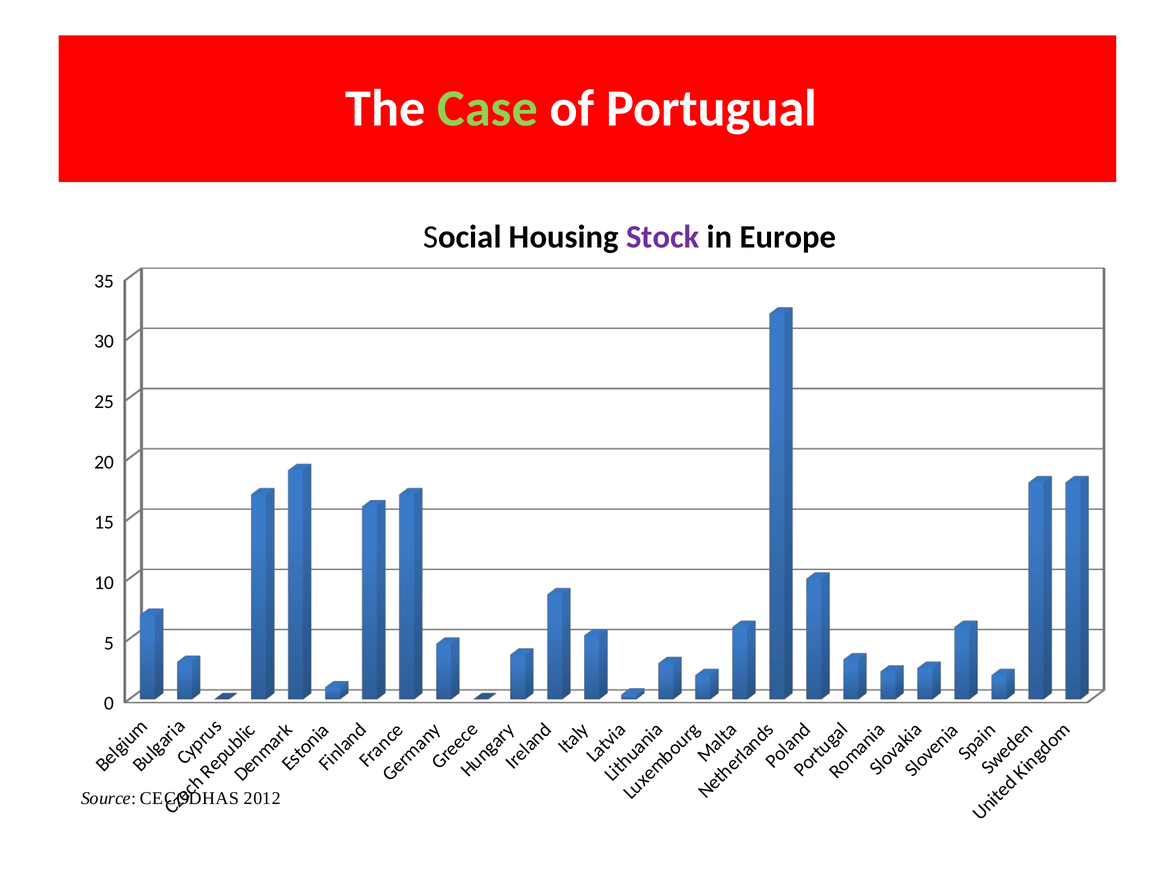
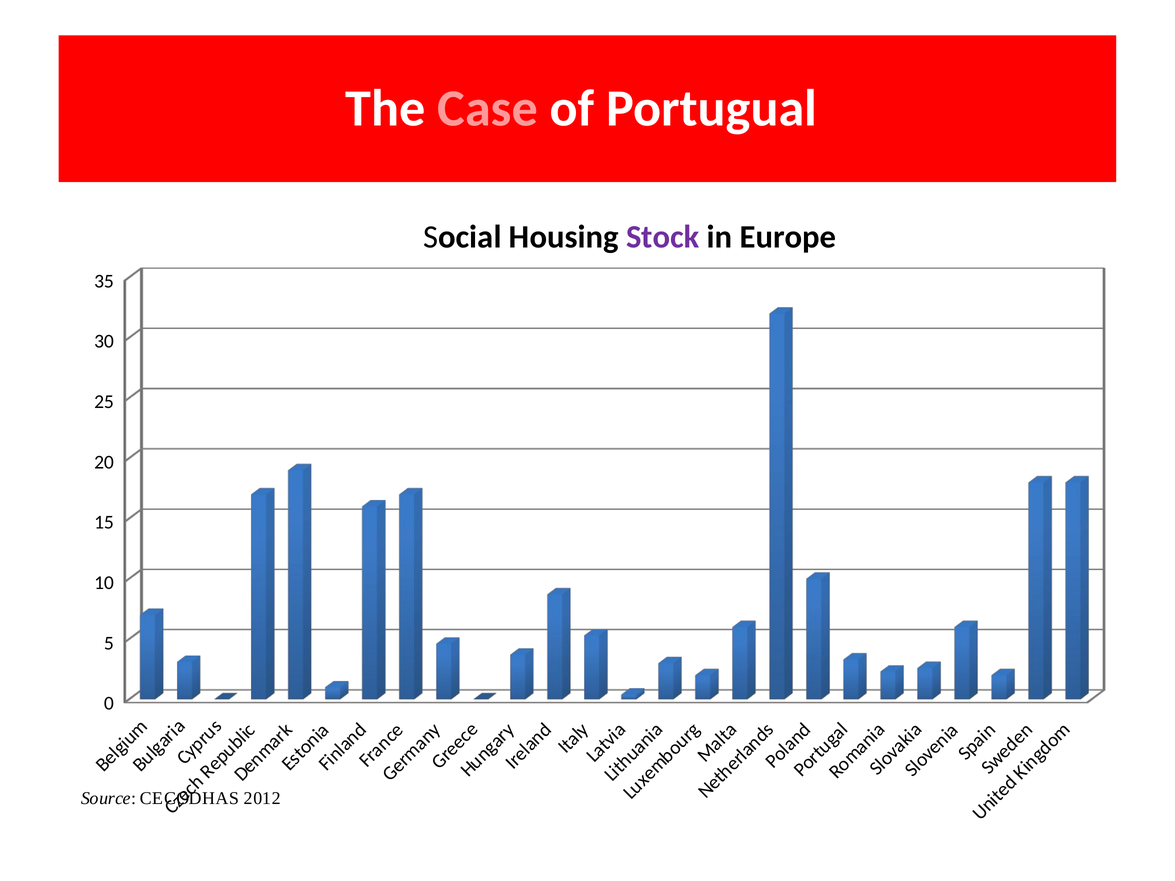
Case colour: light green -> pink (488, 108)
